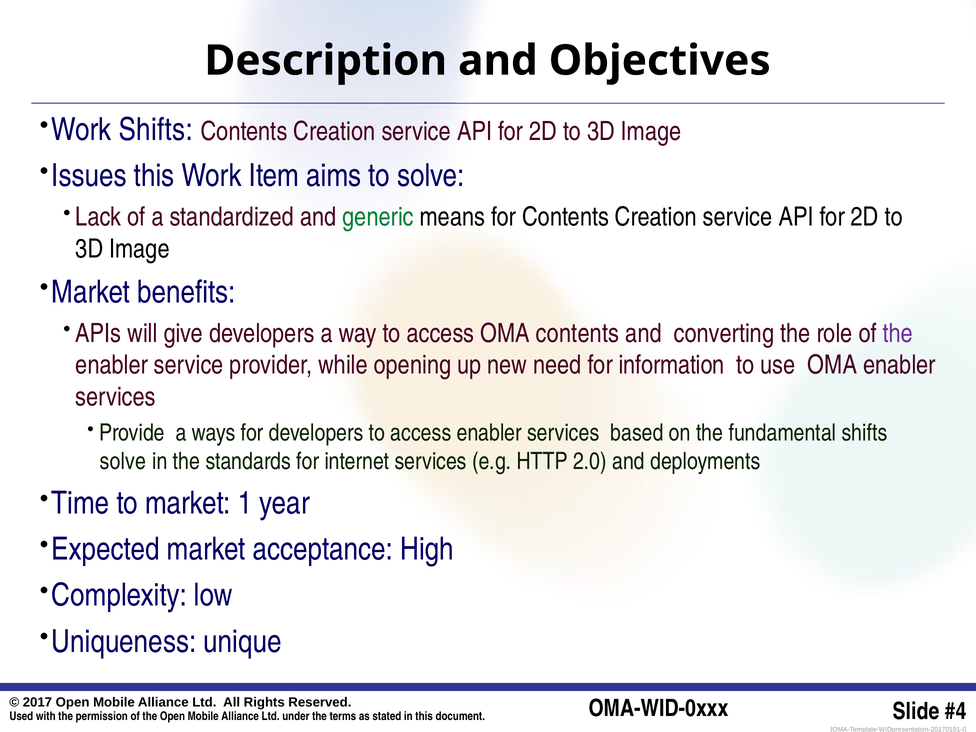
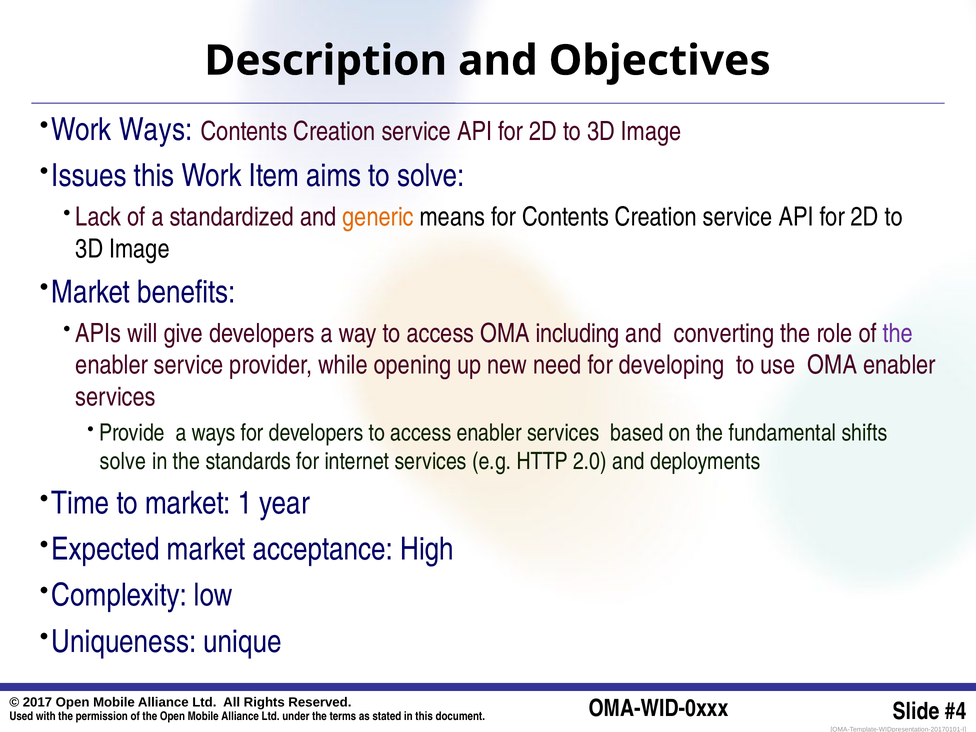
Work Shifts: Shifts -> Ways (156, 130)
generic colour: green -> orange (378, 217)
OMA contents: contents -> including (578, 333)
information: information -> developing (672, 365)
